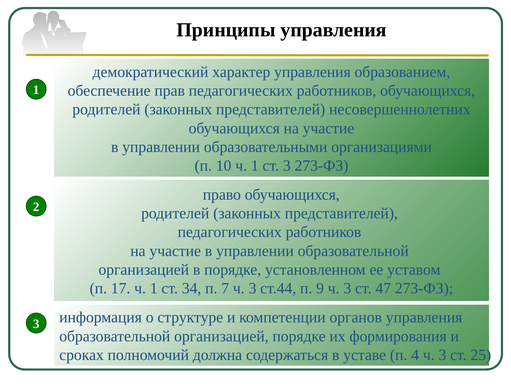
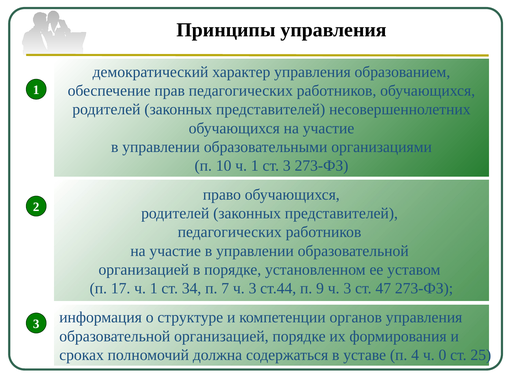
4 ч 3: 3 -> 0 (442, 354)
